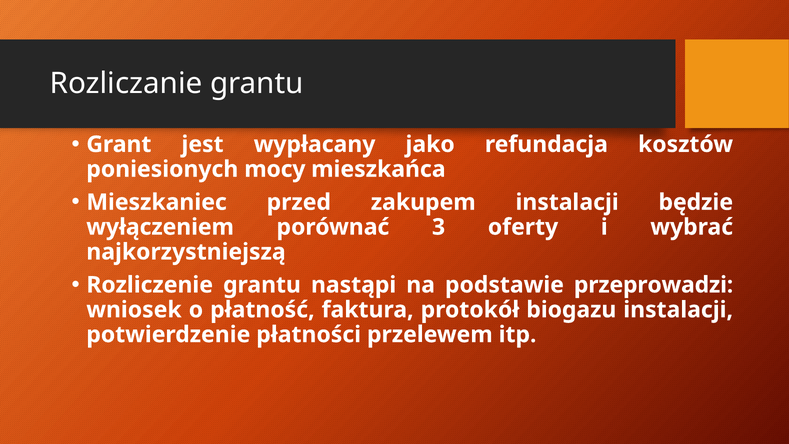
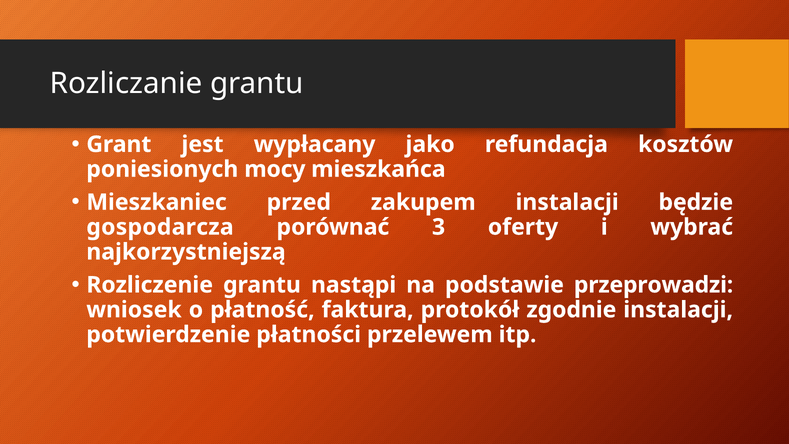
wyłączeniem: wyłączeniem -> gospodarcza (160, 227)
biogazu: biogazu -> zgodnie (571, 310)
